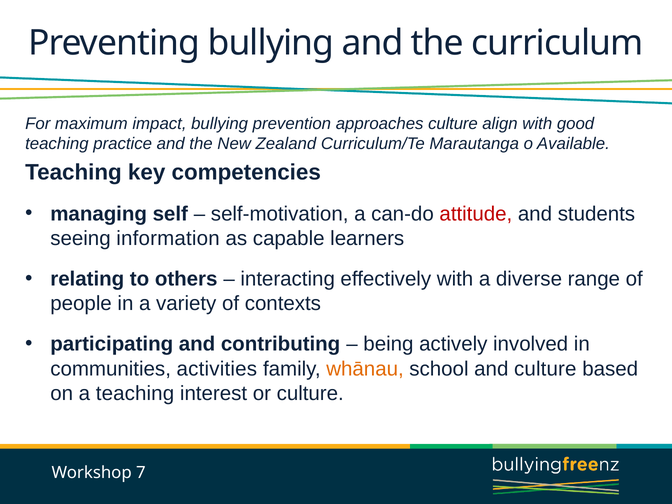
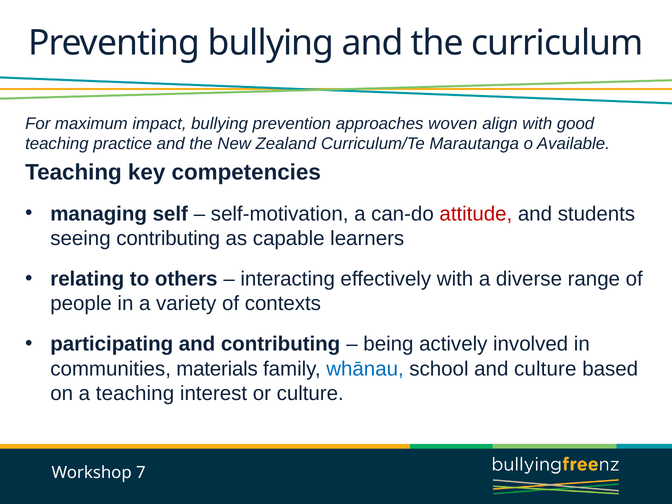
approaches culture: culture -> woven (453, 124)
seeing information: information -> contributing (168, 238)
activities: activities -> materials (217, 369)
whānau colour: orange -> blue (365, 369)
